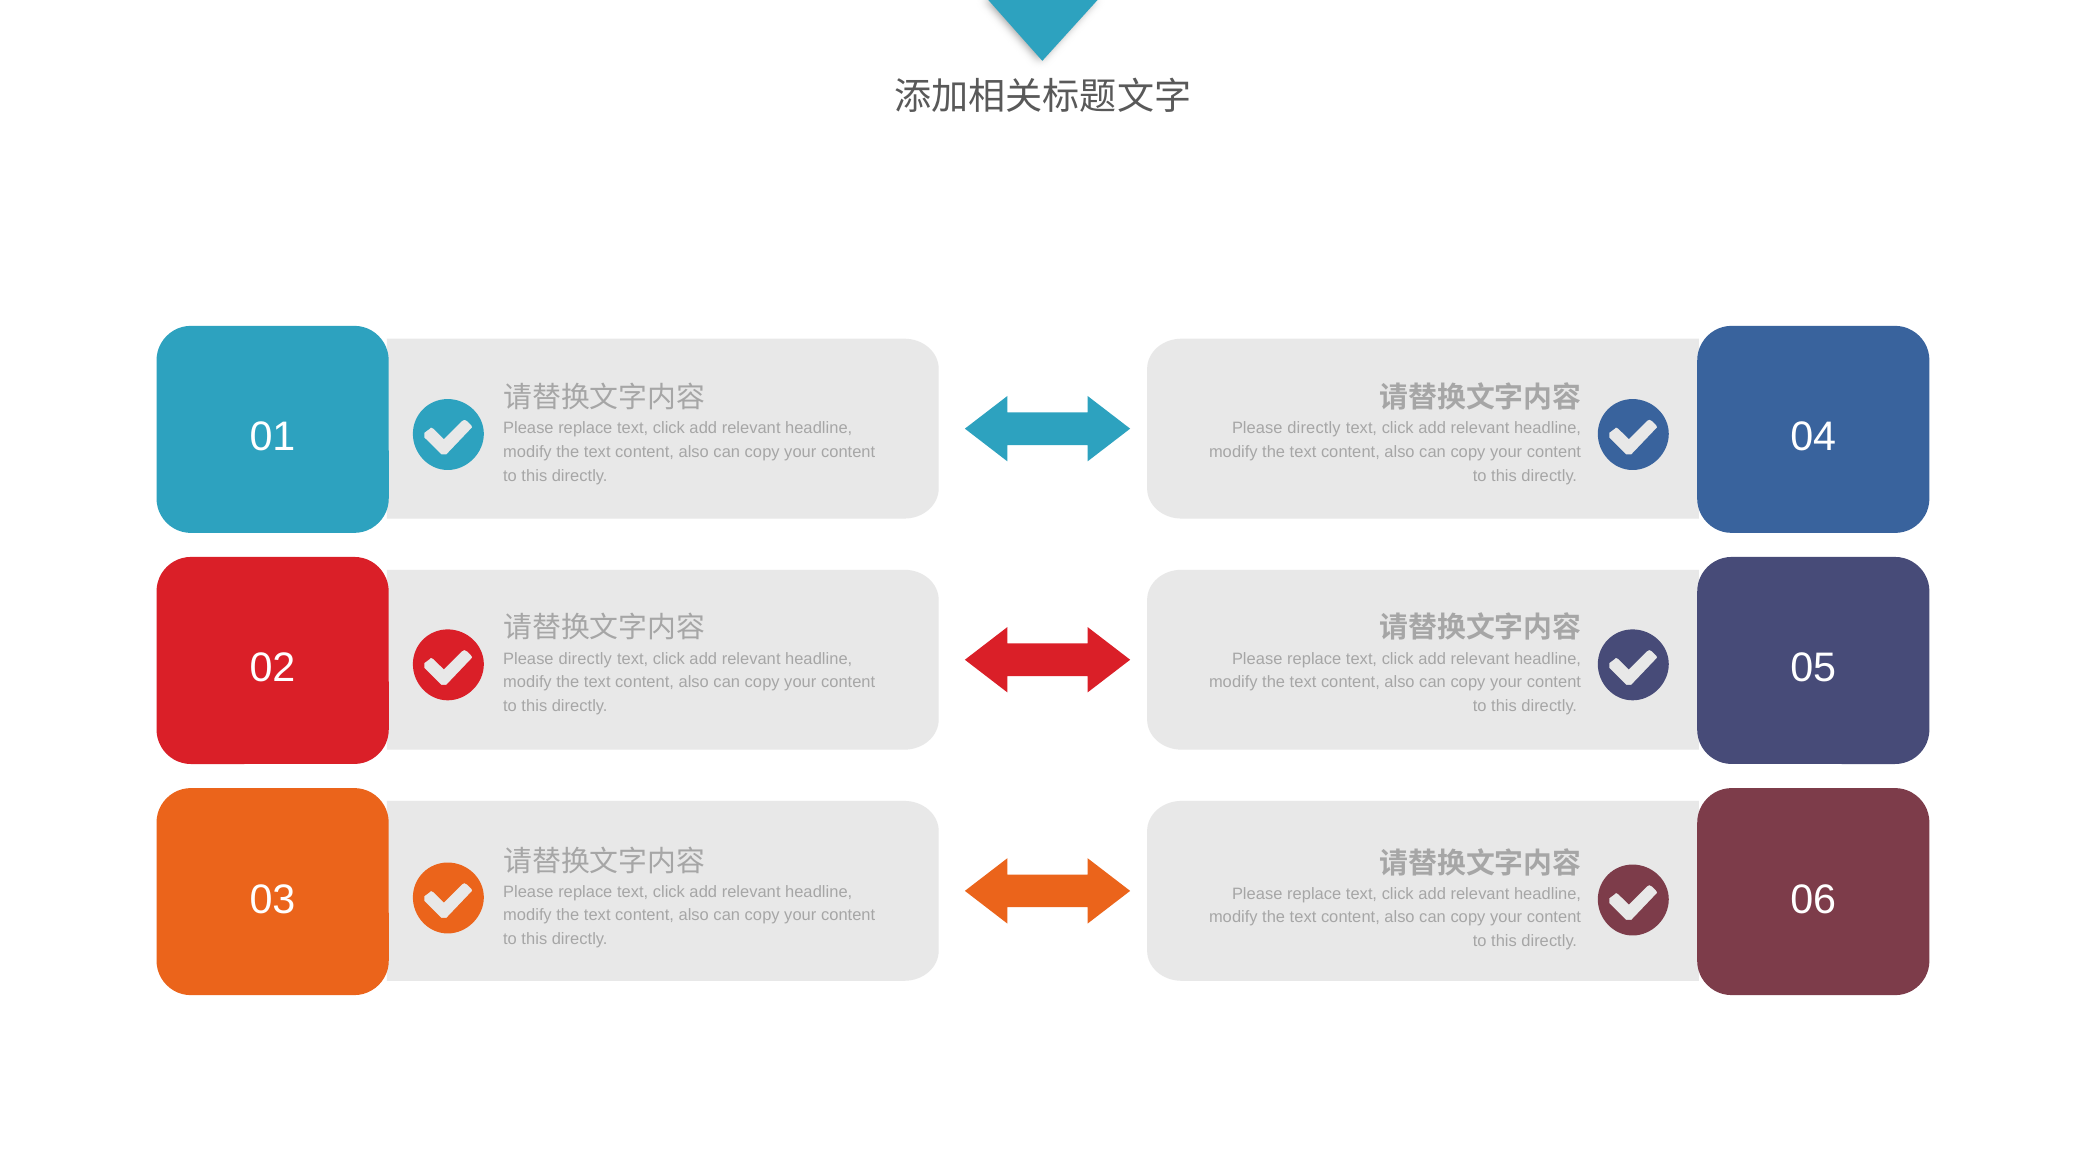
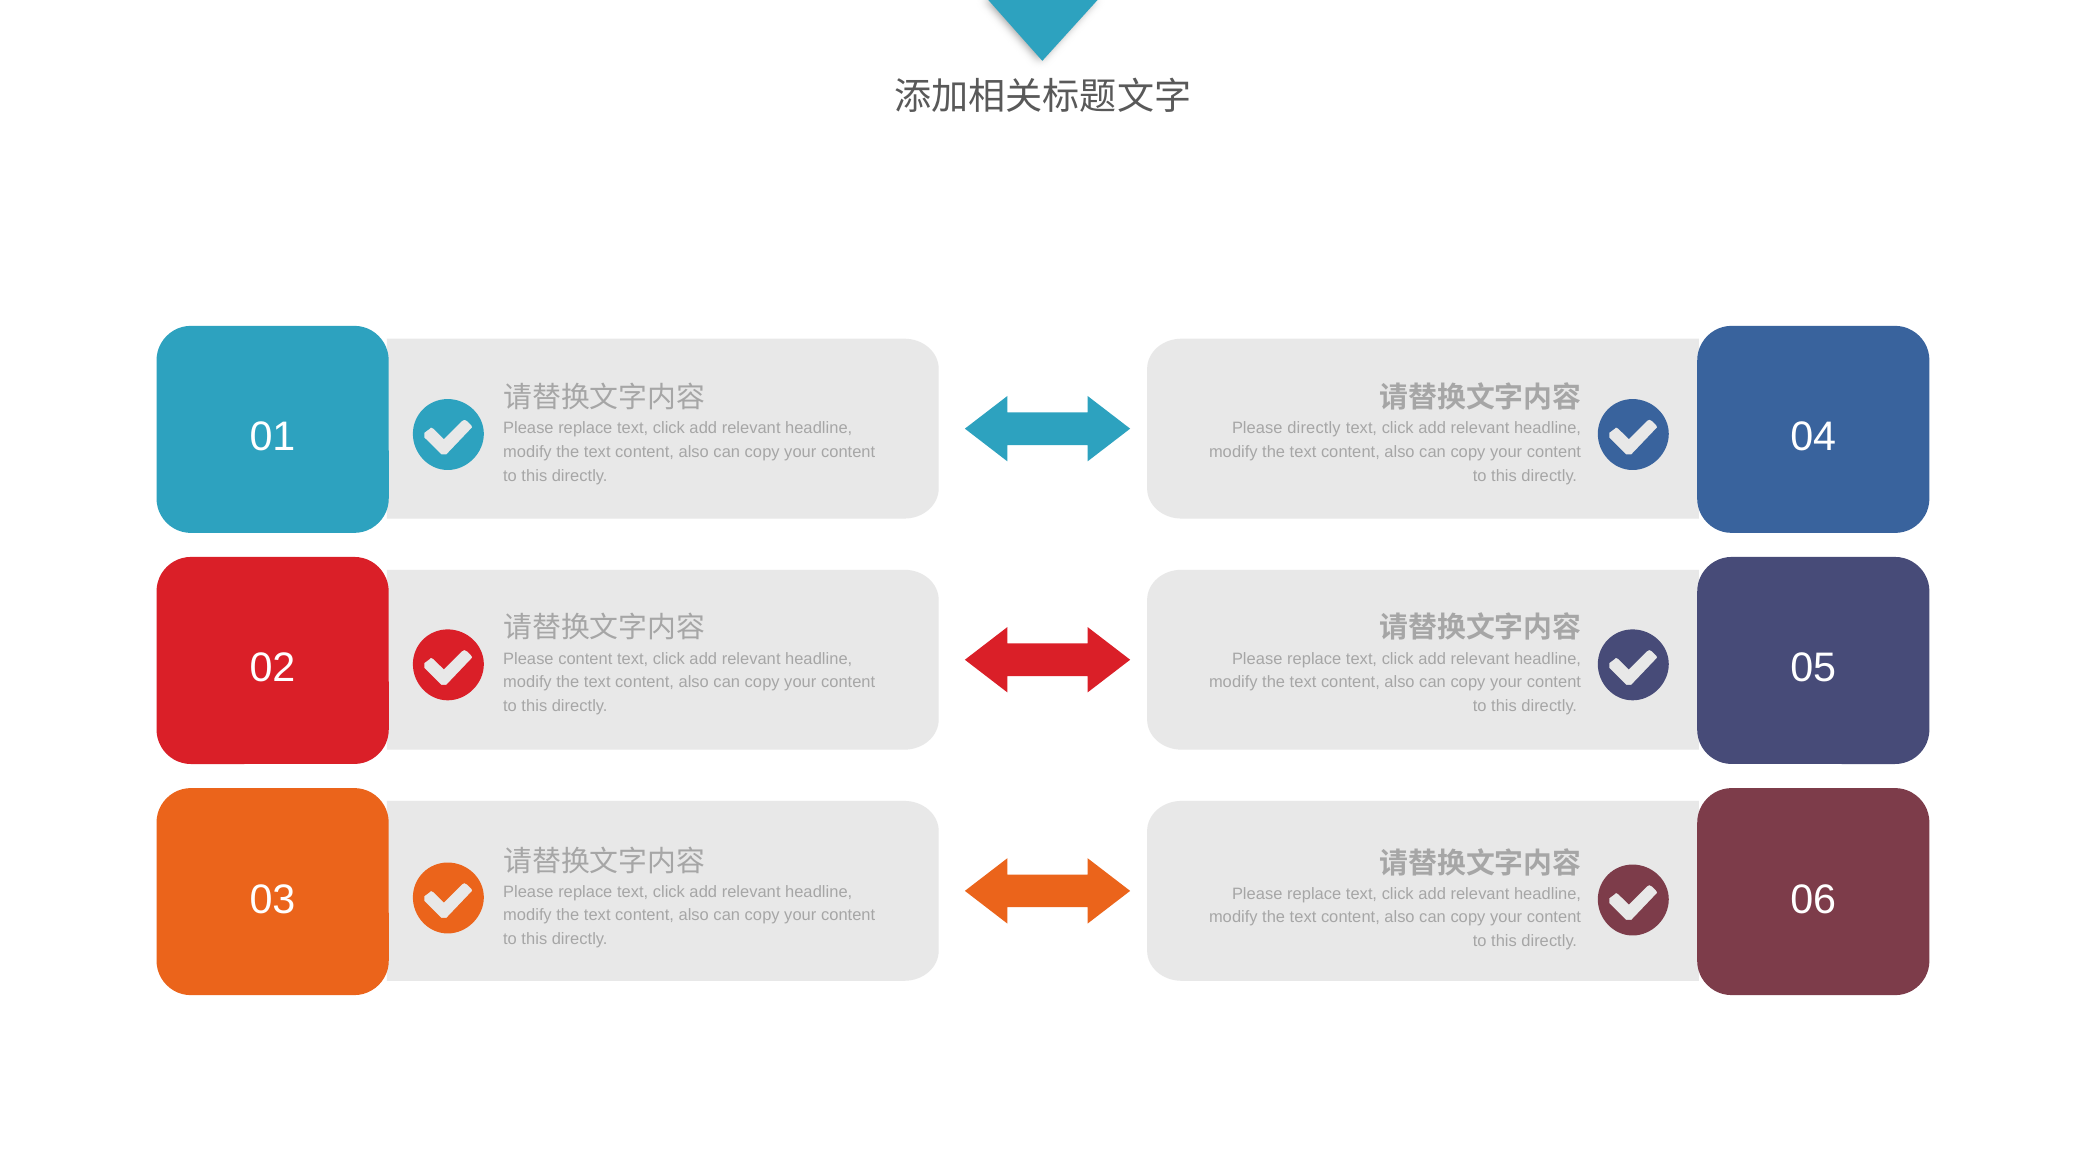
directly: directly -> content (585, 659)
